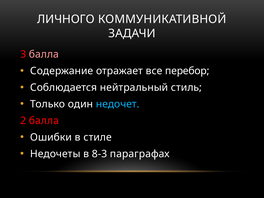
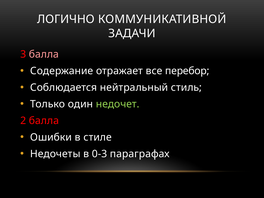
ЛИЧНОГО: ЛИЧНОГО -> ЛОГИЧНО (66, 19)
недочет colour: light blue -> light green (118, 104)
8-3: 8-3 -> 0-3 (99, 154)
